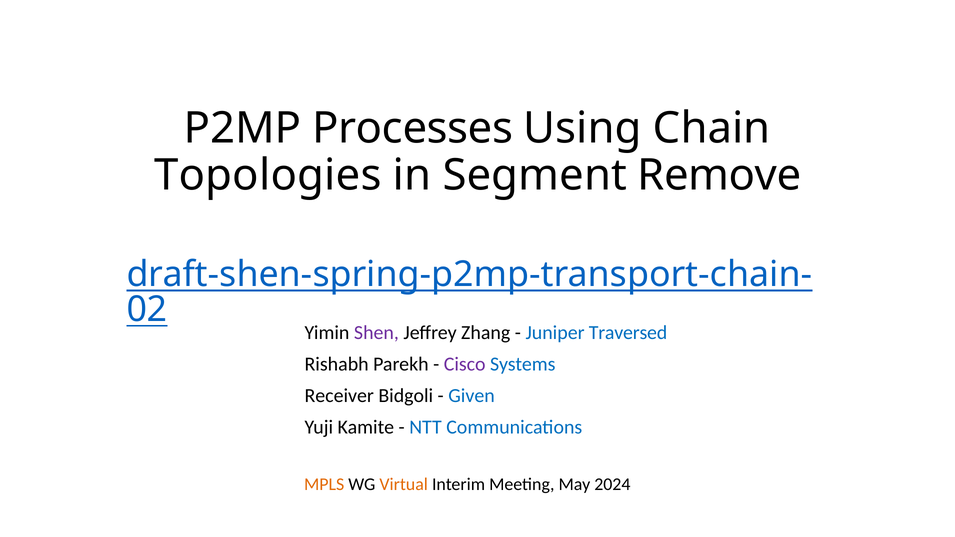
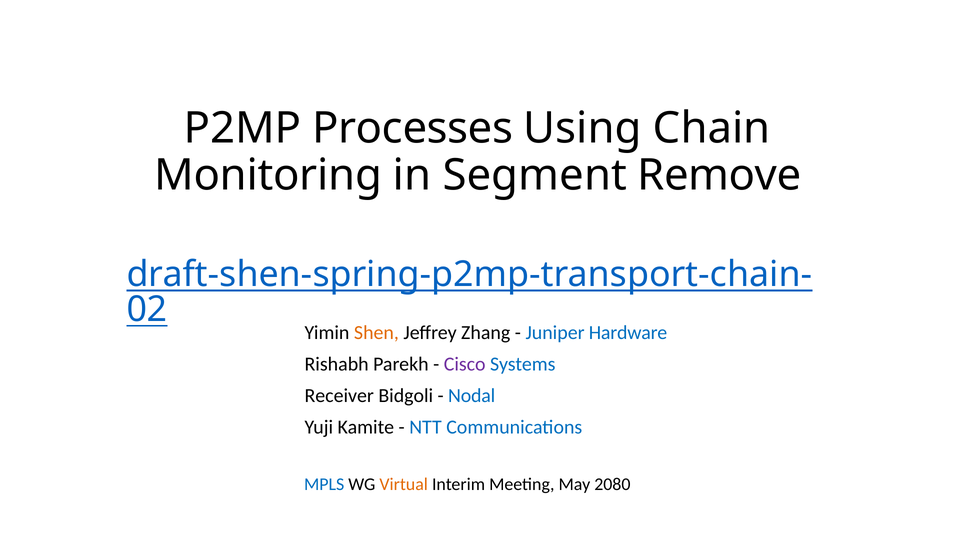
Topologies: Topologies -> Monitoring (268, 176)
Shen colour: purple -> orange (376, 333)
Traversed: Traversed -> Hardware (628, 333)
Given: Given -> Nodal (472, 396)
MPLS colour: orange -> blue (324, 485)
2024: 2024 -> 2080 (612, 485)
